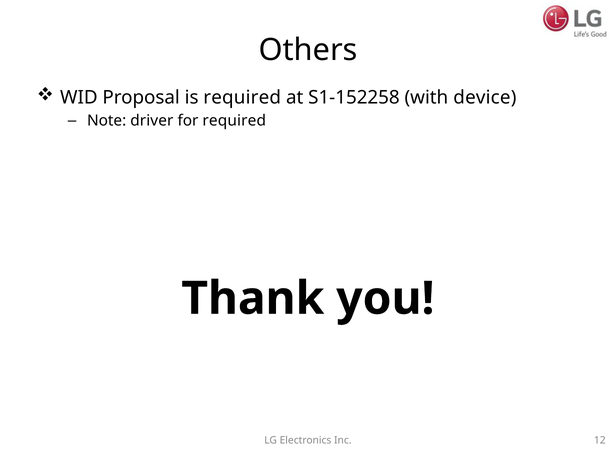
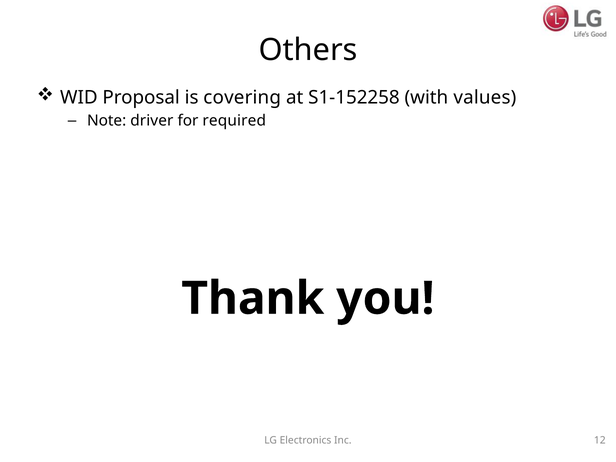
is required: required -> covering (242, 97)
device: device -> values (485, 97)
